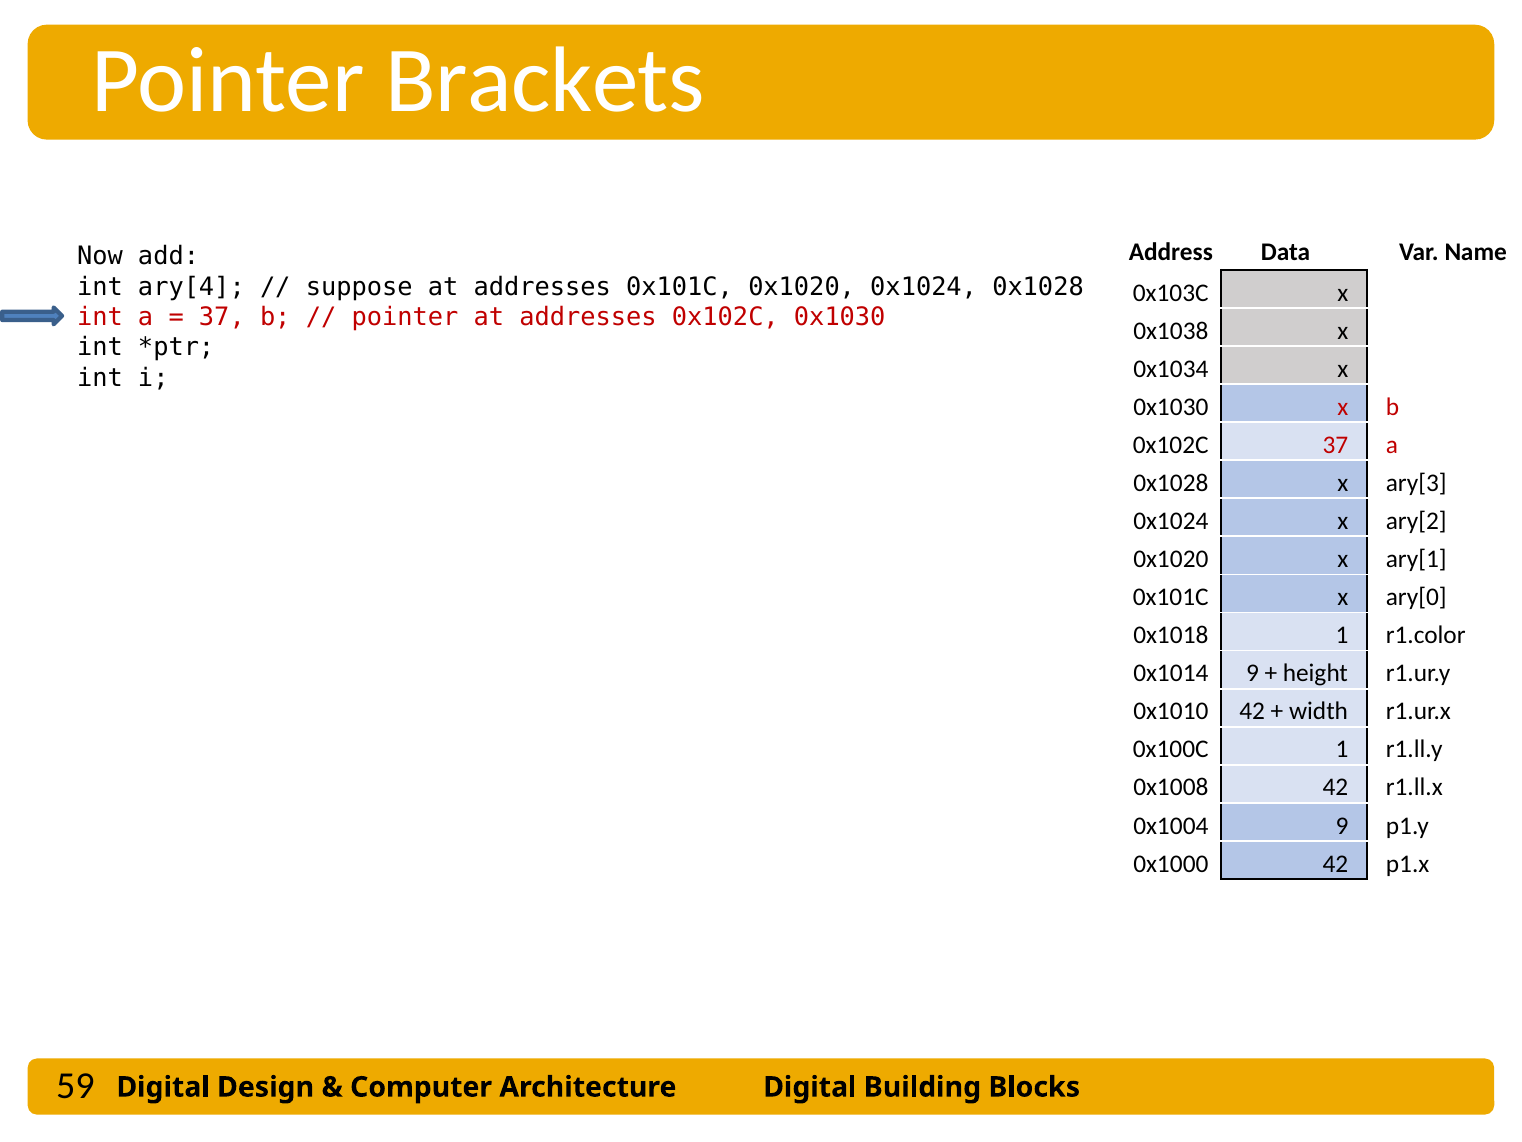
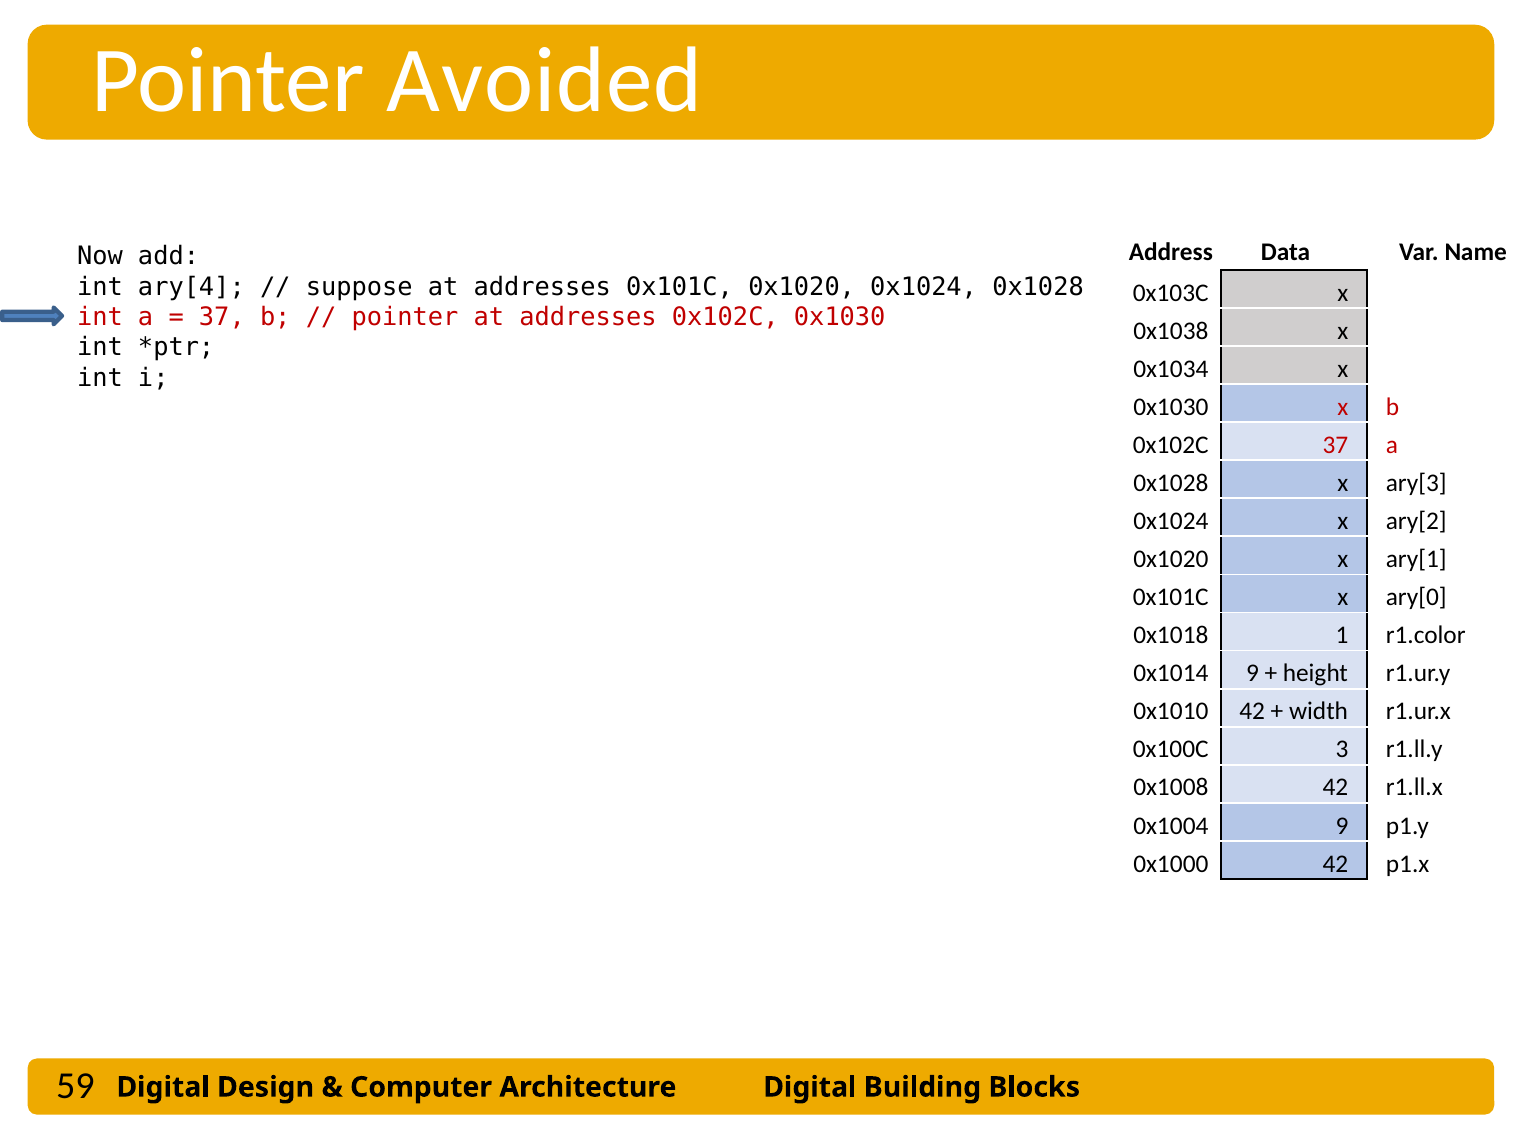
Brackets: Brackets -> Avoided (544, 81)
0x100C 1: 1 -> 3 (1342, 749)
